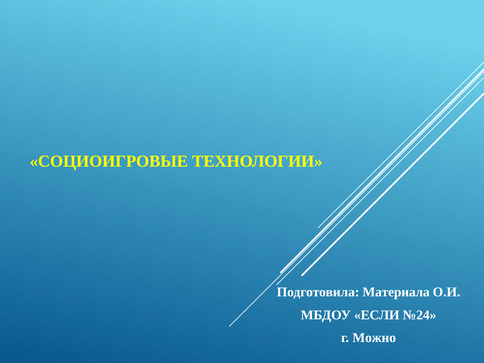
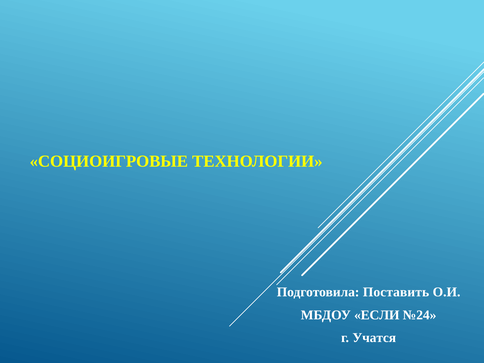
Материала: Материала -> Поставить (396, 292)
Можно: Можно -> Учатся (374, 338)
